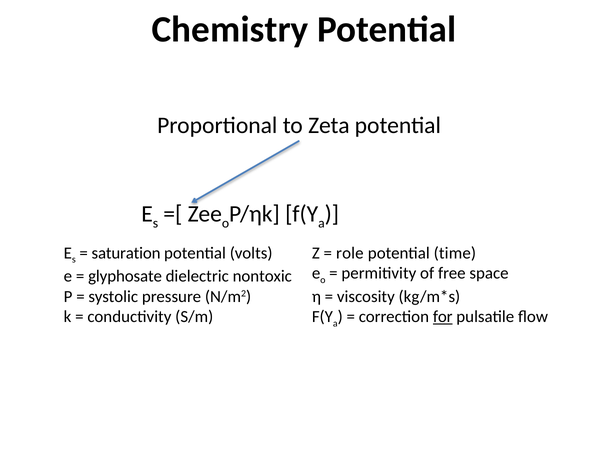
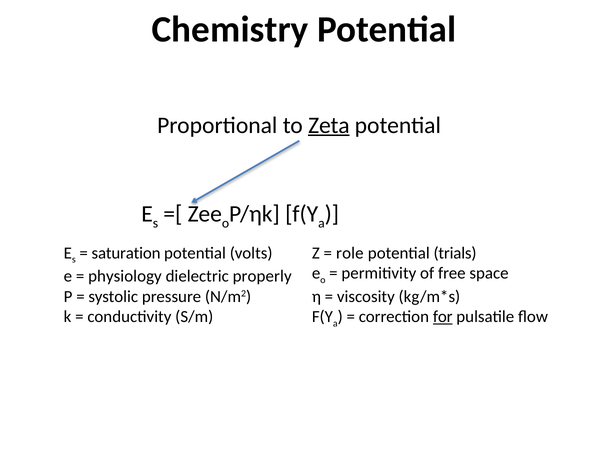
Zeta underline: none -> present (329, 125)
time: time -> trials (455, 253)
glyphosate: glyphosate -> physiology (125, 276)
nontoxic: nontoxic -> properly (262, 276)
